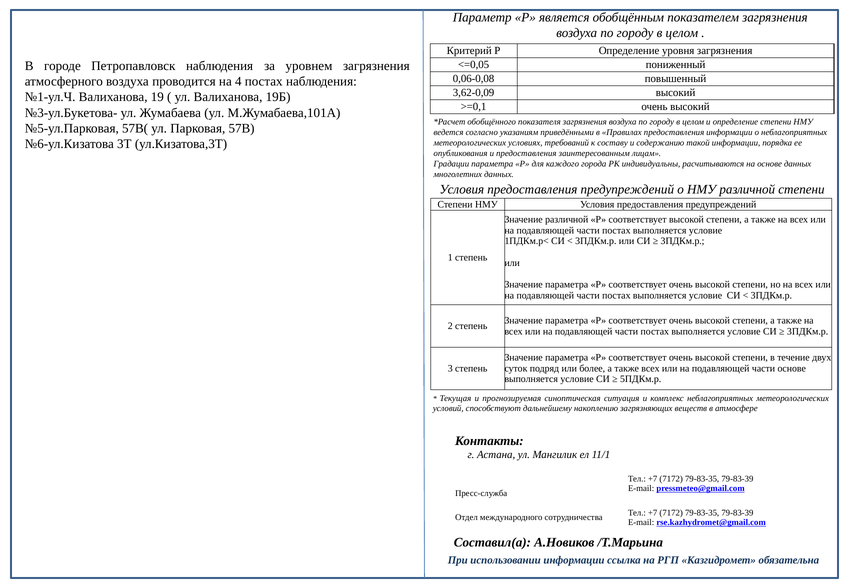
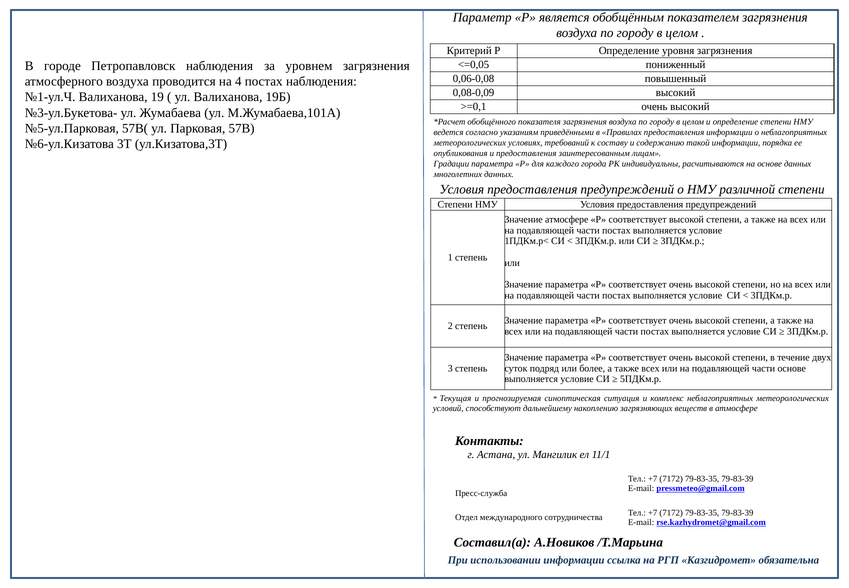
3,62-0,09: 3,62-0,09 -> 0,08-0,09 (474, 93)
Значение различной: различной -> атмосфере (567, 219)
